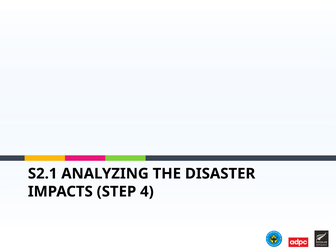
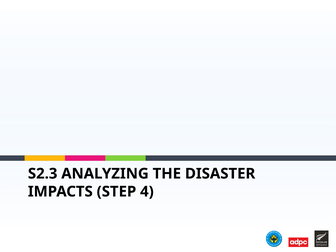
S2.1: S2.1 -> S2.3 (43, 174)
